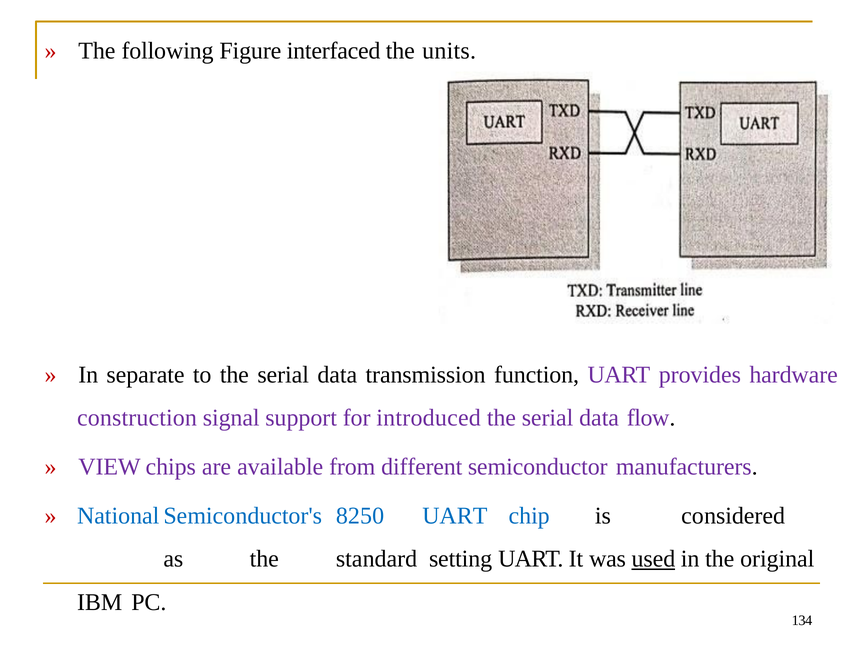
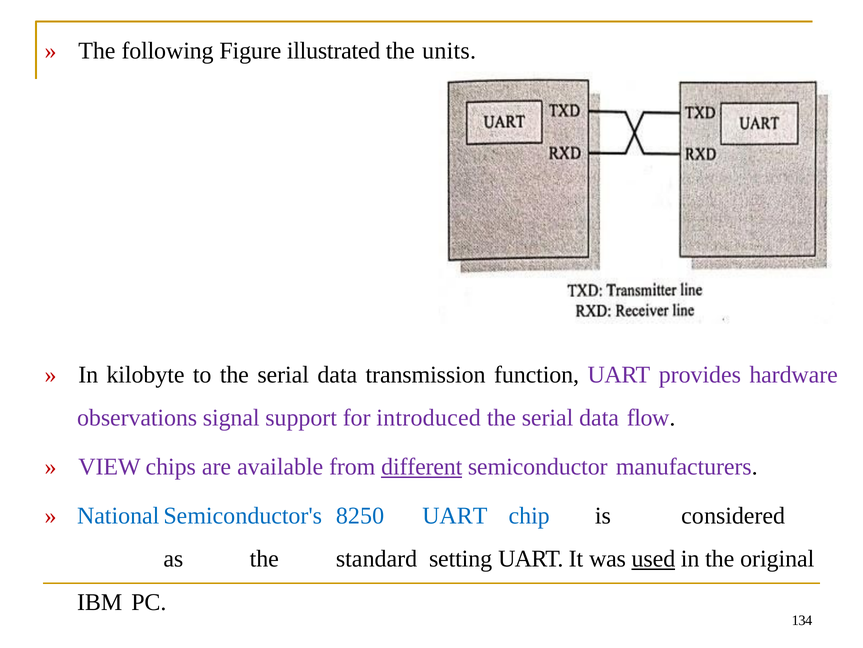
interfaced: interfaced -> illustrated (334, 51)
separate: separate -> kilobyte (145, 374)
construction: construction -> observations (137, 417)
different underline: none -> present (422, 466)
